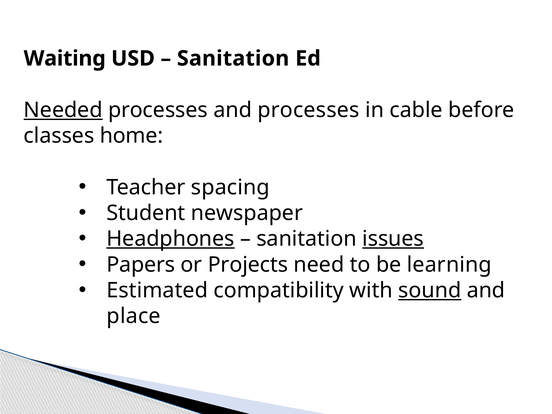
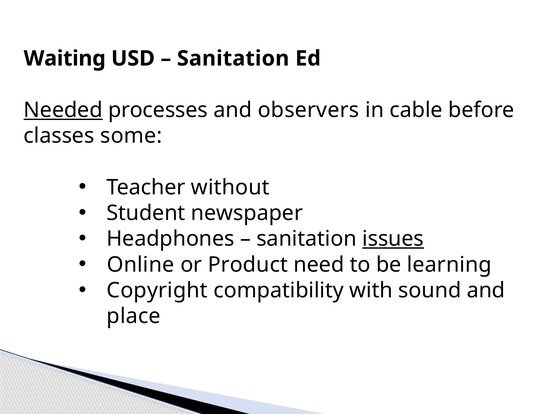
and processes: processes -> observers (308, 110)
home: home -> some (131, 136)
spacing: spacing -> without (230, 187)
Headphones underline: present -> none (171, 239)
Papers: Papers -> Online (141, 265)
Projects: Projects -> Product (248, 265)
Estimated: Estimated -> Copyright (157, 290)
sound underline: present -> none (430, 290)
